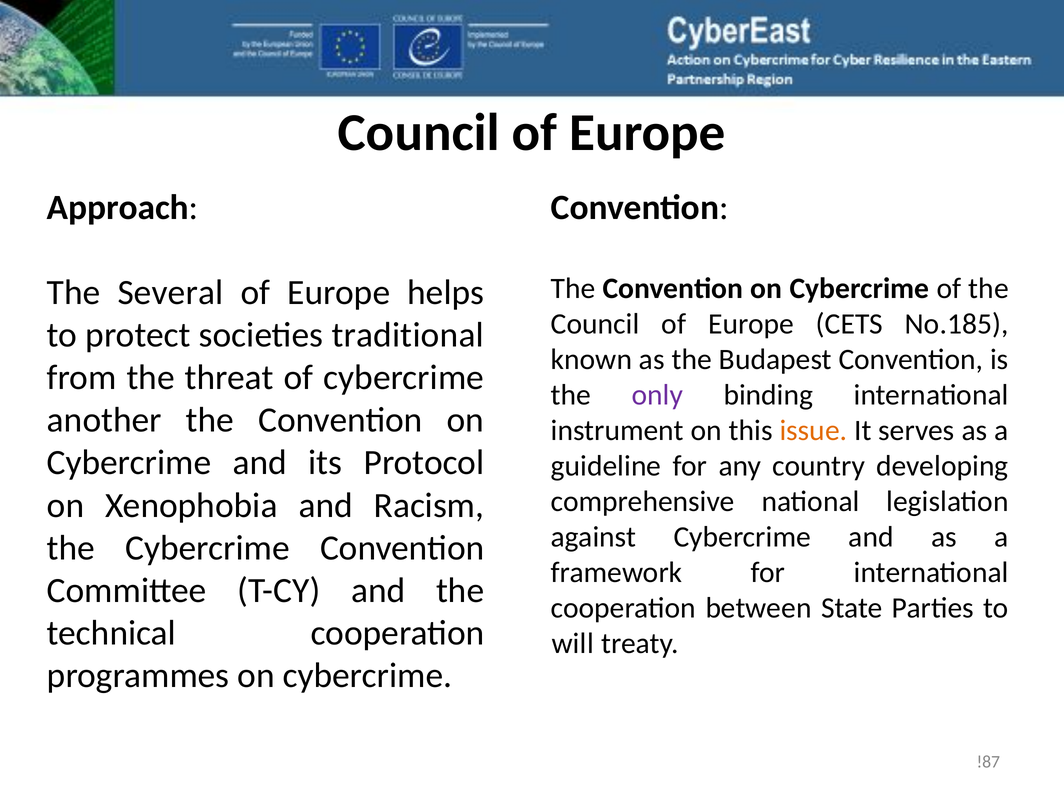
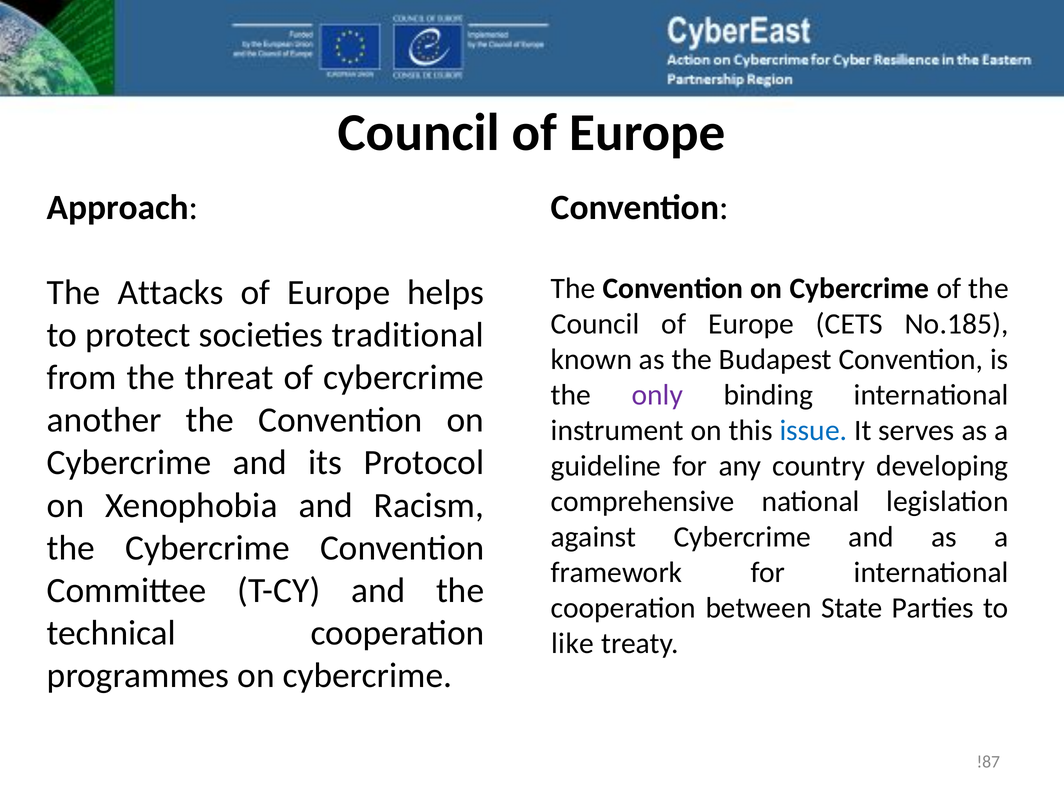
Several: Several -> Attacks (171, 293)
issue colour: orange -> blue (813, 431)
will: will -> like (573, 643)
